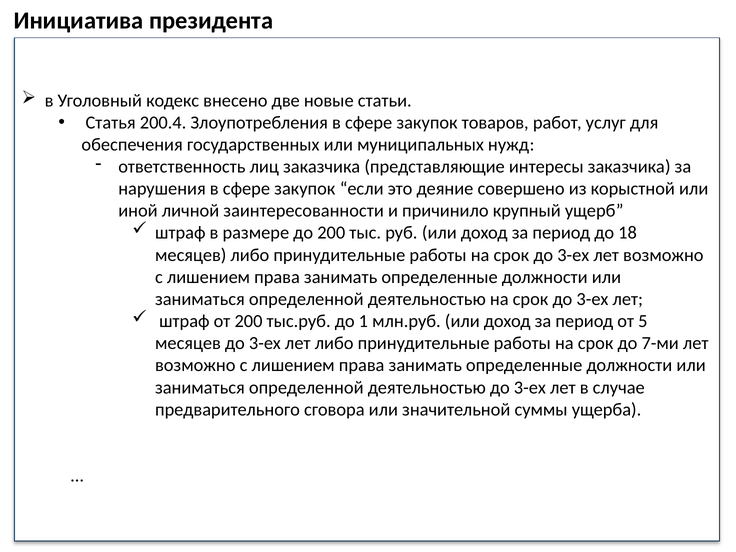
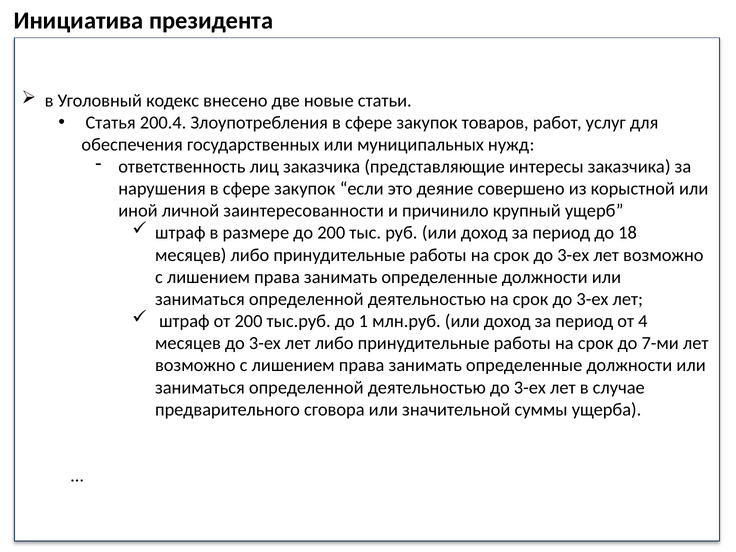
5: 5 -> 4 (643, 321)
